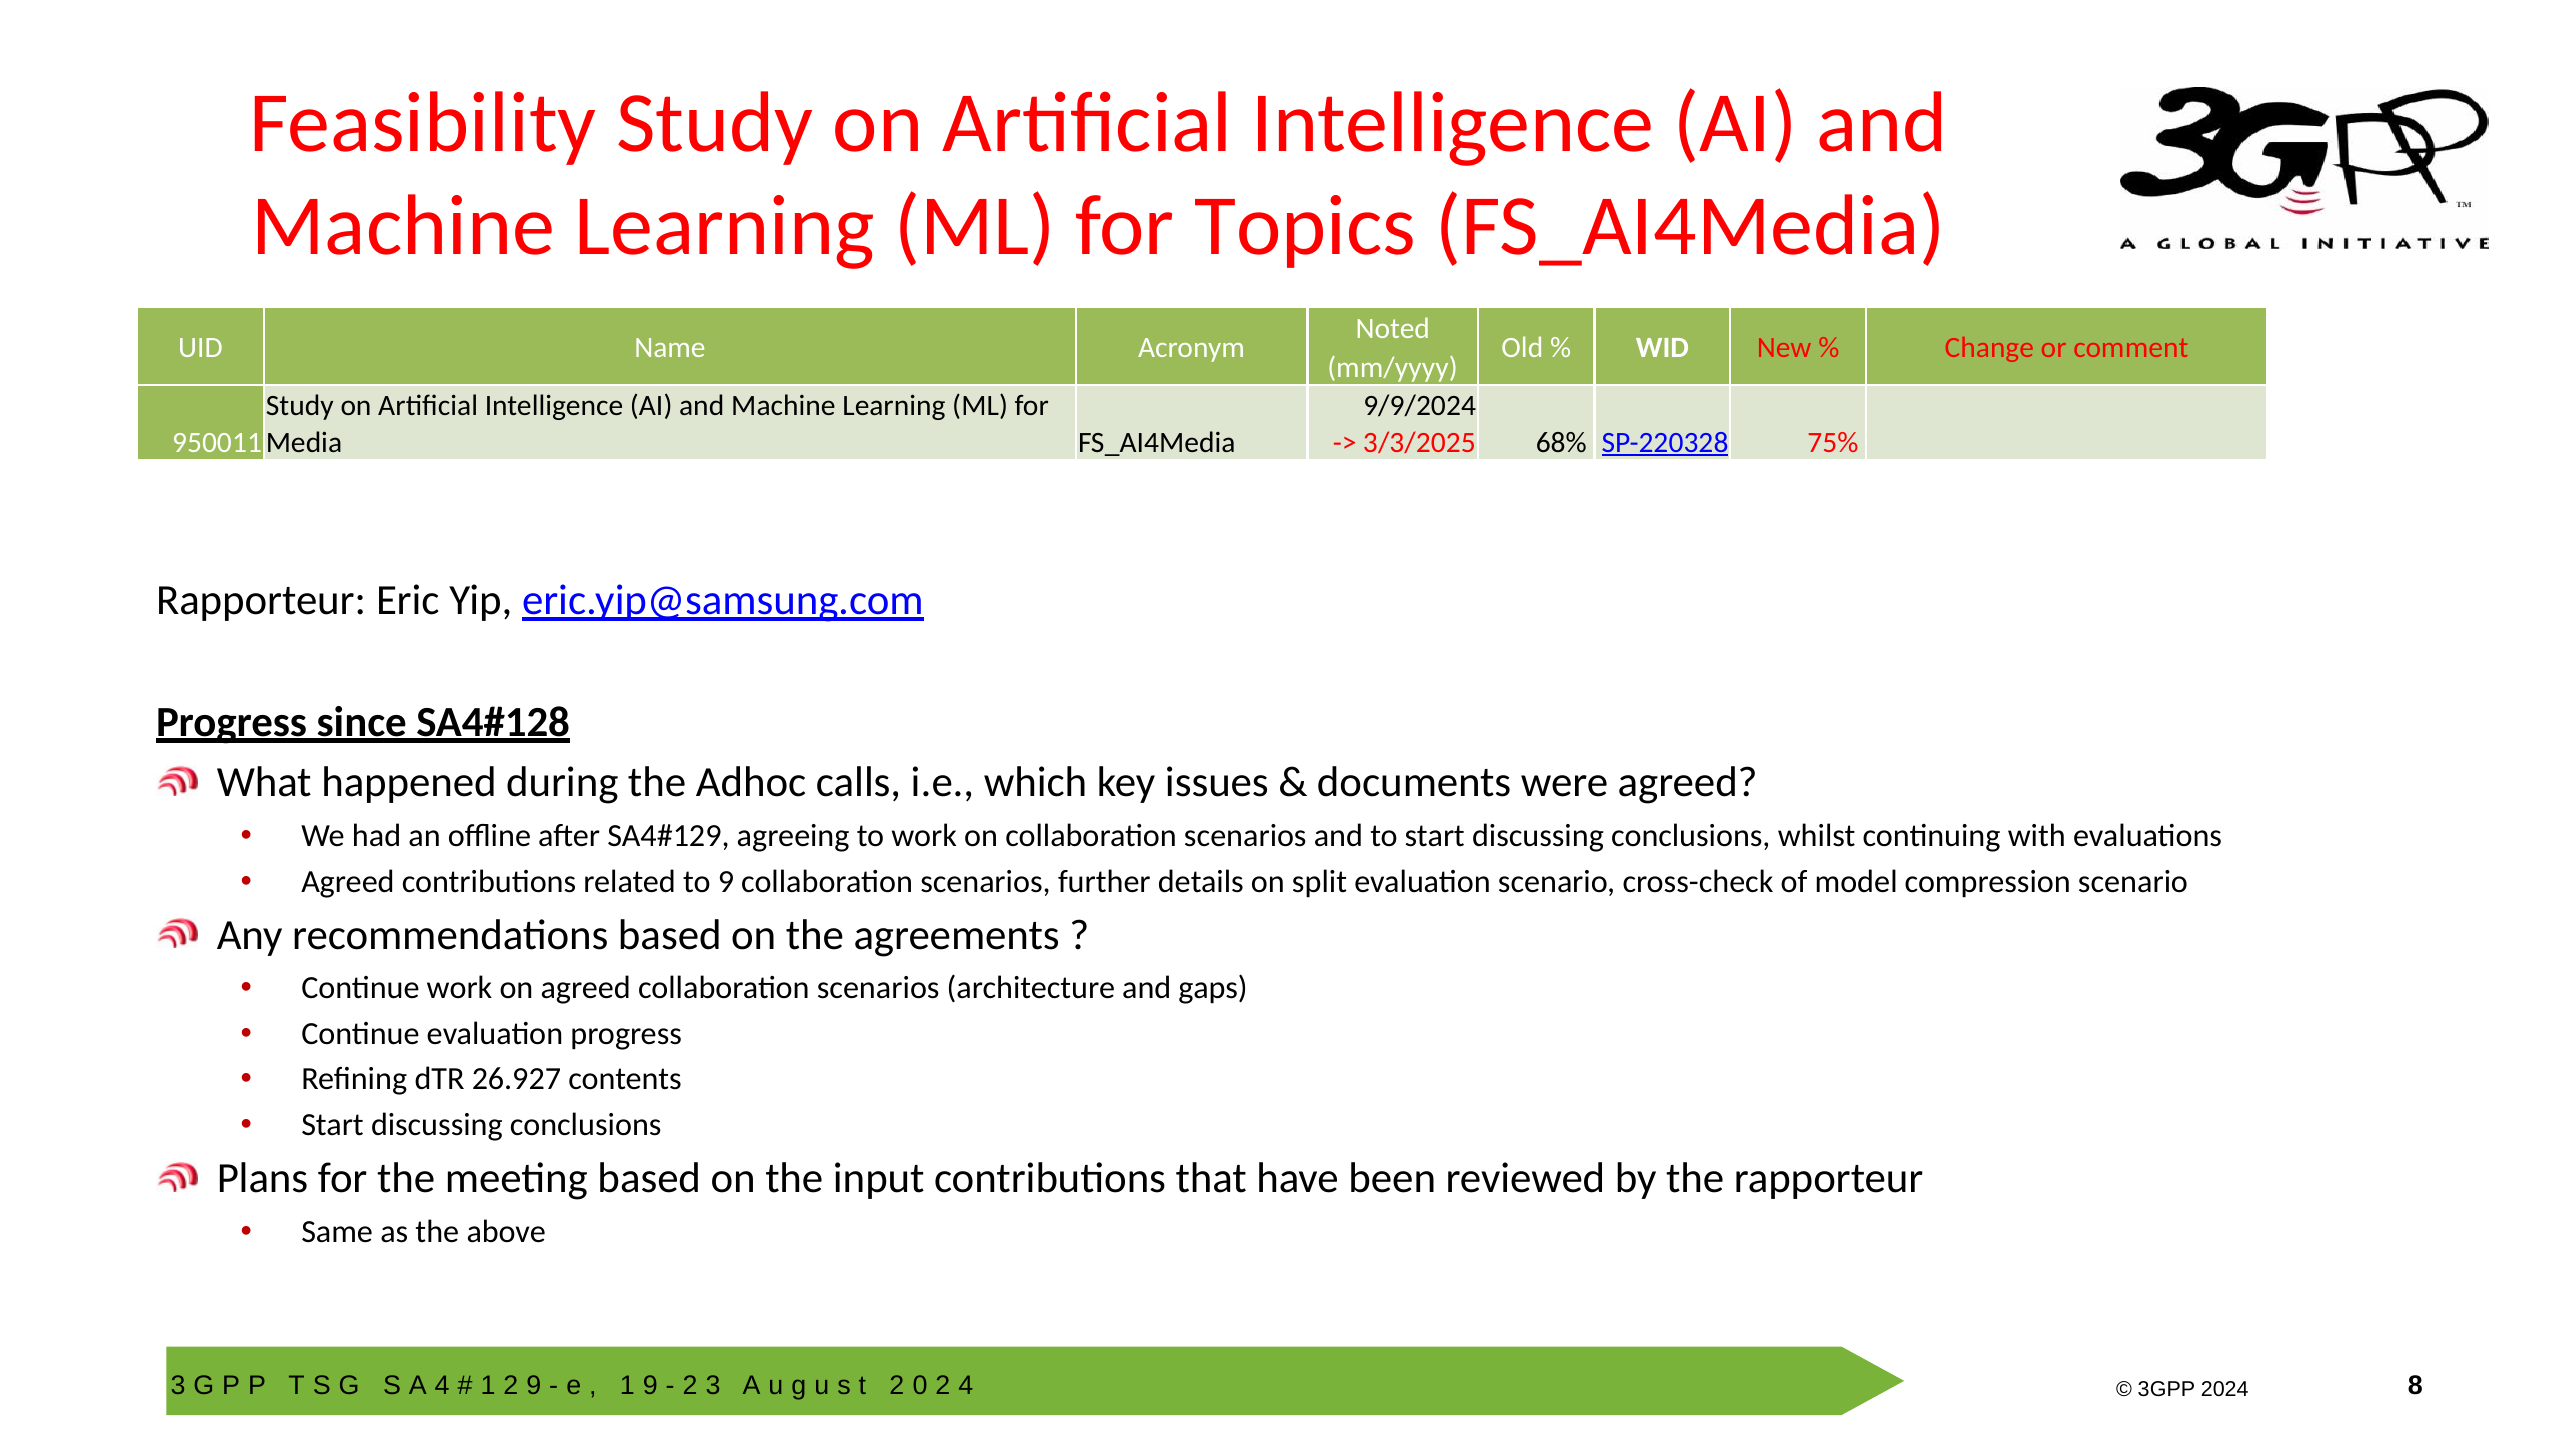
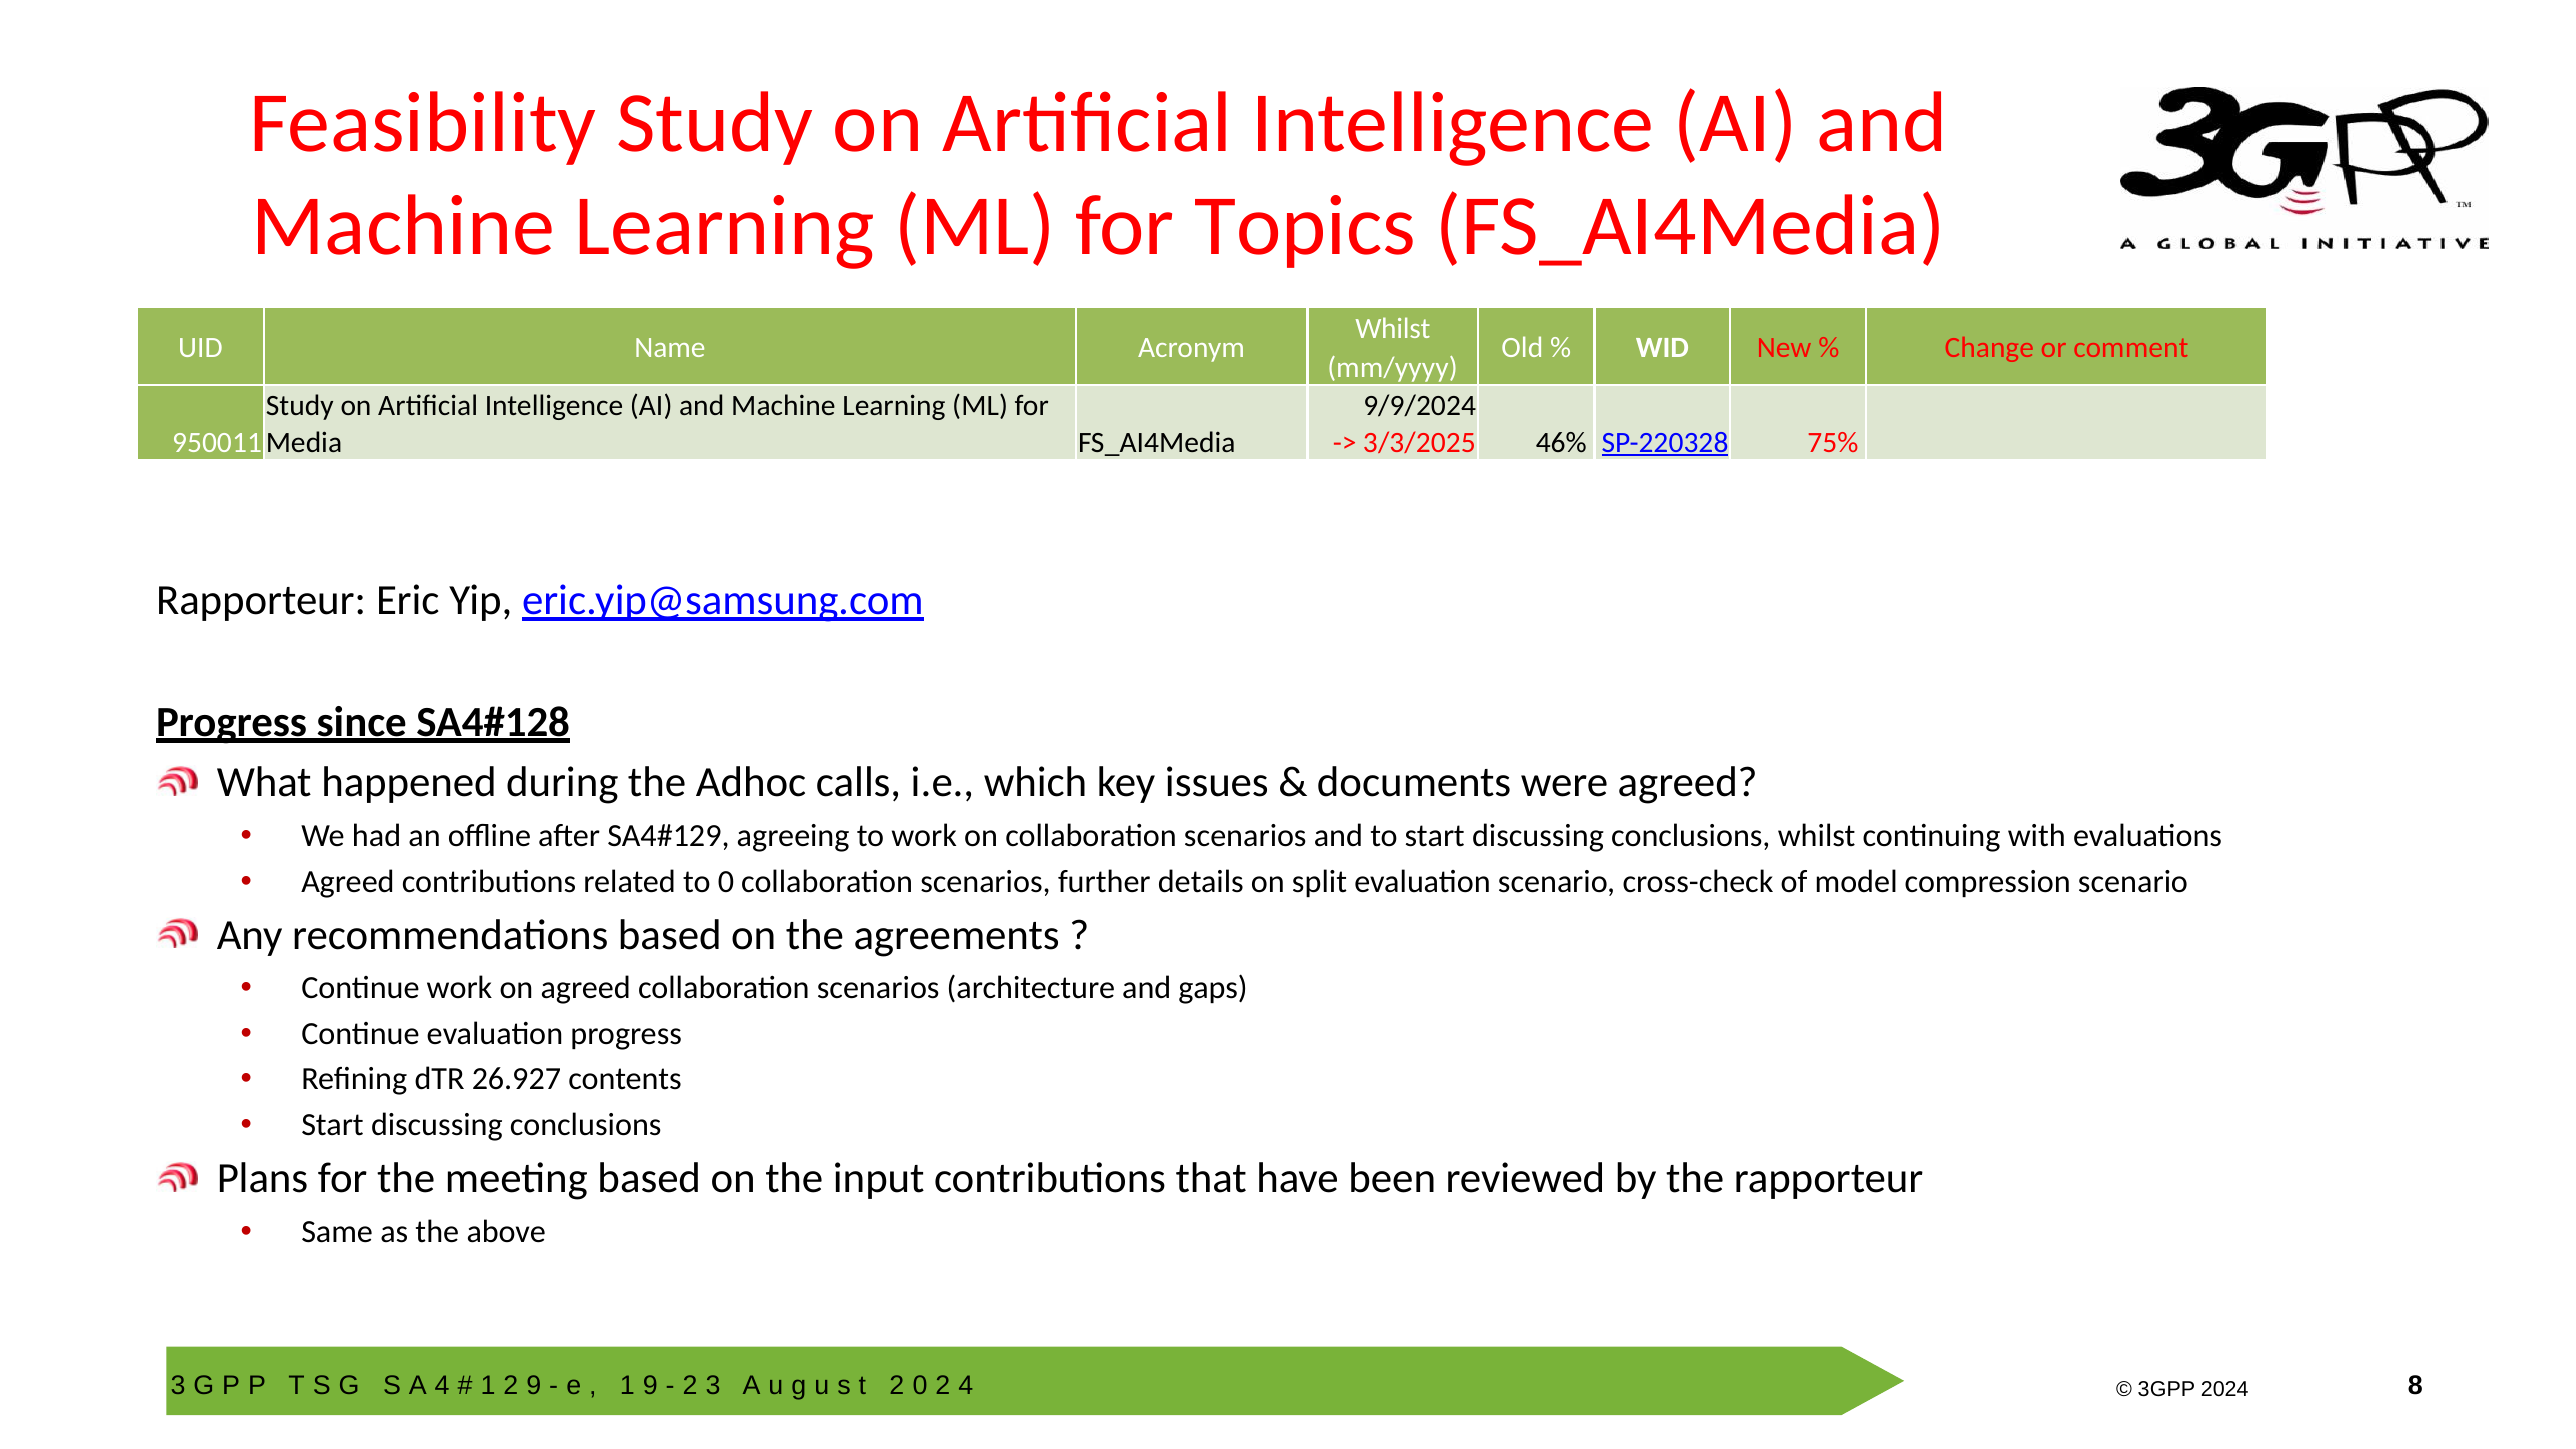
Noted: Noted -> Whilst (1393, 328)
68%: 68% -> 46% (1561, 442)
to 9: 9 -> 0 (726, 882)
